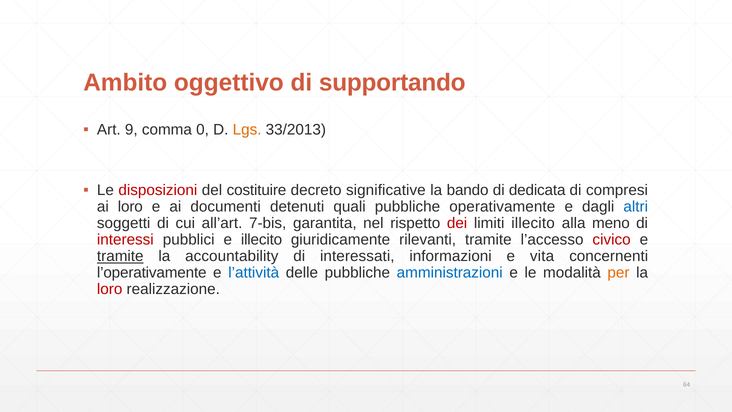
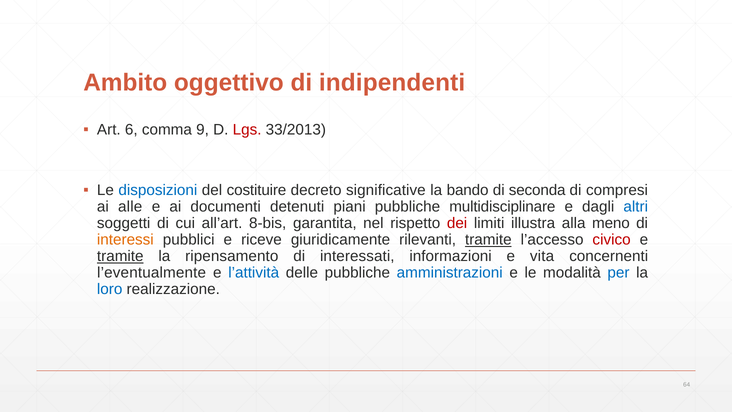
supportando: supportando -> indipendenti (392, 83)
9: 9 -> 6 (131, 130)
0: 0 -> 9 (203, 130)
Lgs colour: orange -> red (247, 130)
disposizioni colour: red -> blue (158, 190)
dedicata: dedicata -> seconda (537, 190)
ai loro: loro -> alle (130, 207)
quali: quali -> piani (350, 207)
operativamente: operativamente -> multidisciplinare (502, 207)
7-bis: 7-bis -> 8-bis (268, 223)
limiti illecito: illecito -> illustra (533, 223)
interessi colour: red -> orange (125, 240)
e illecito: illecito -> riceve (261, 240)
tramite underline: none -> present (488, 240)
accountability: accountability -> ripensamento (232, 256)
l’operativamente: l’operativamente -> l’eventualmente (152, 273)
per colour: orange -> blue (618, 273)
loro colour: red -> blue (110, 289)
